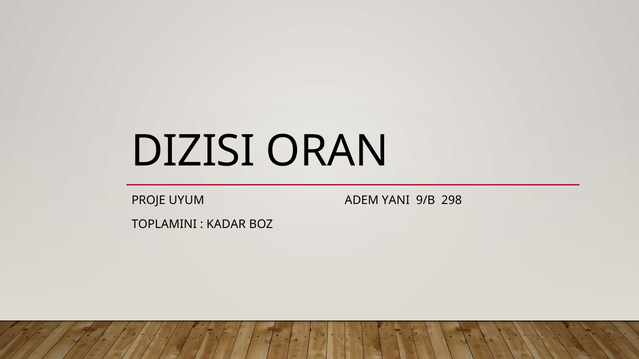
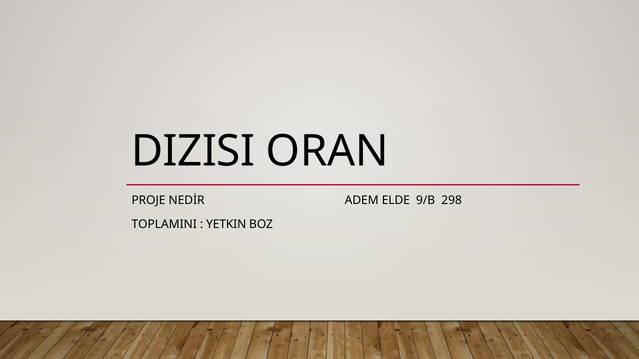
UYUM: UYUM -> NEDİR (187, 201)
YANI: YANI -> ELDE (396, 201)
KADAR: KADAR -> YETKIN (226, 225)
